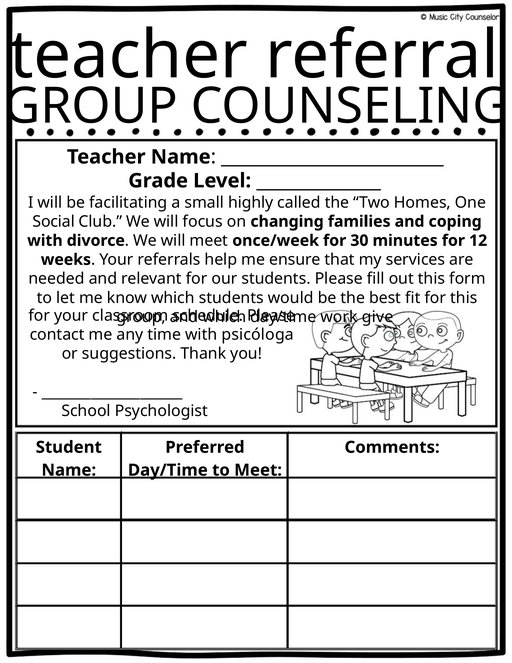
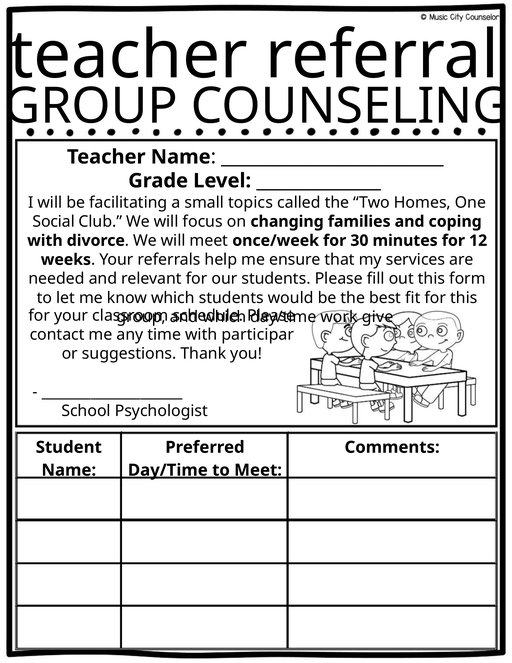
highly: highly -> topics (250, 202)
psicóloga: psicóloga -> participar (258, 334)
